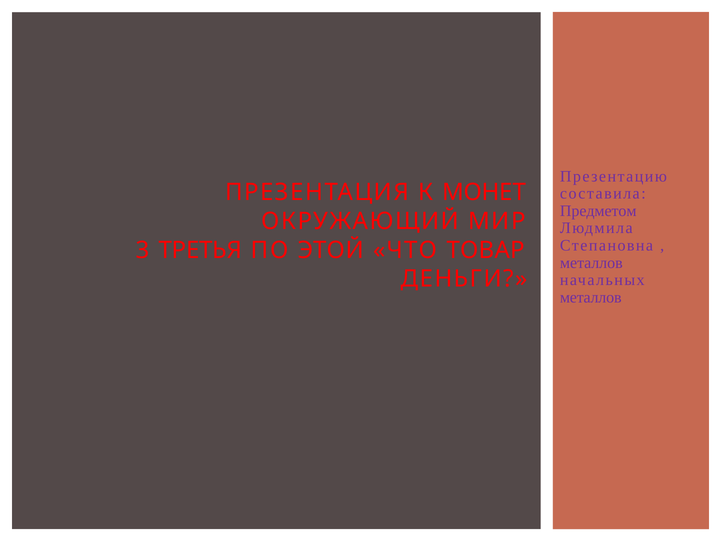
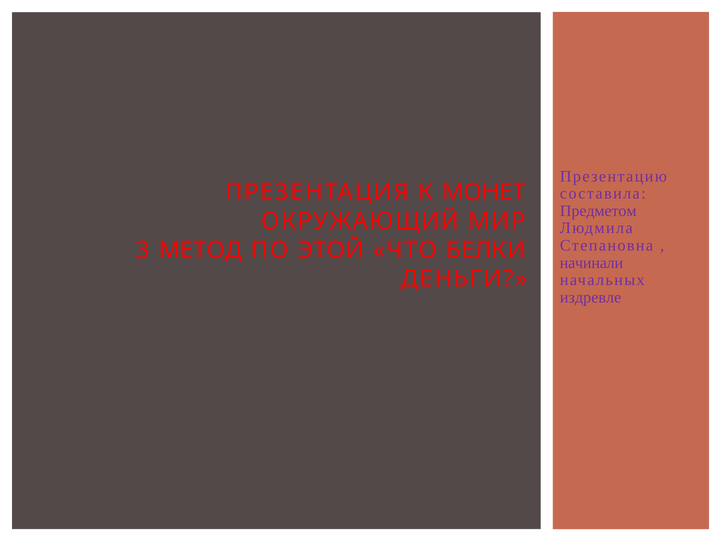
ТРЕТЬЯ: ТРЕТЬЯ -> МЕТОД (200, 250)
ТОВАР: ТОВАР -> БЕЛКИ (486, 250)
металлов: металлов -> начинали (591, 263)
металлов: металлов -> издревле (591, 297)
